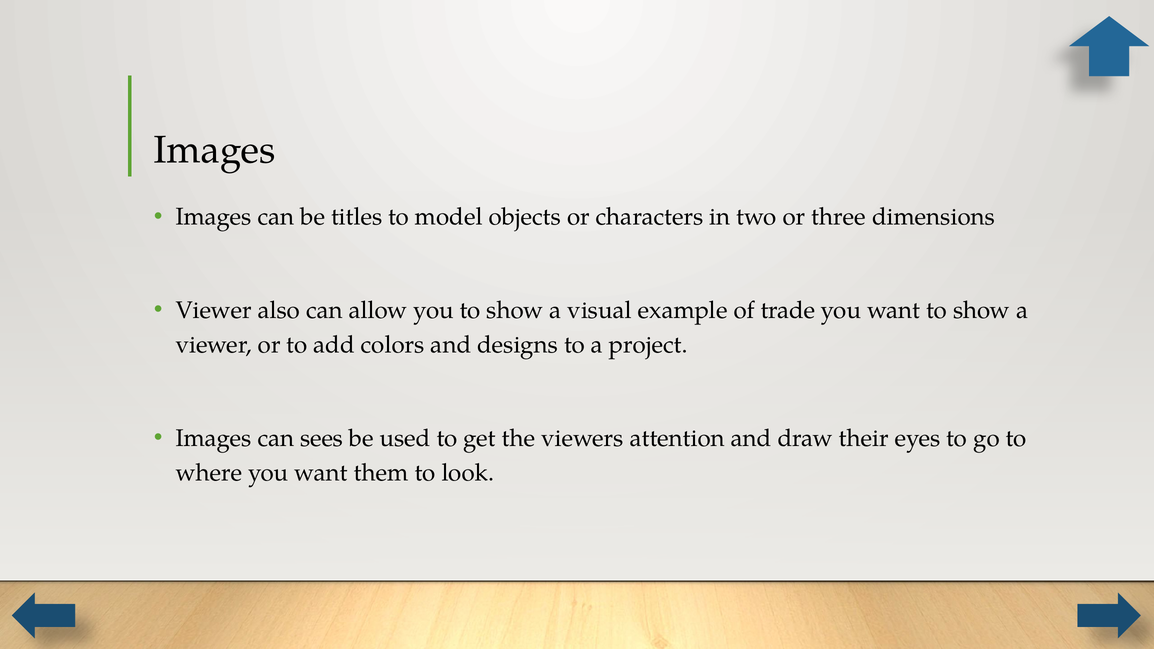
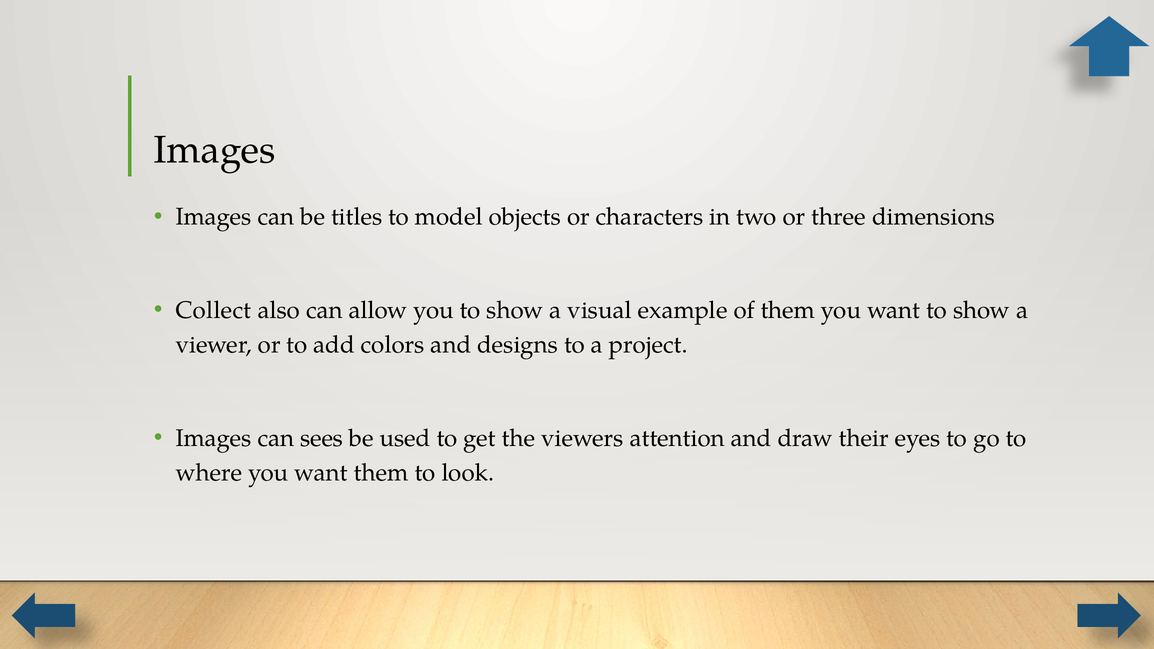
Viewer: Viewer -> Collect (213, 310)
of trade: trade -> them (788, 310)
